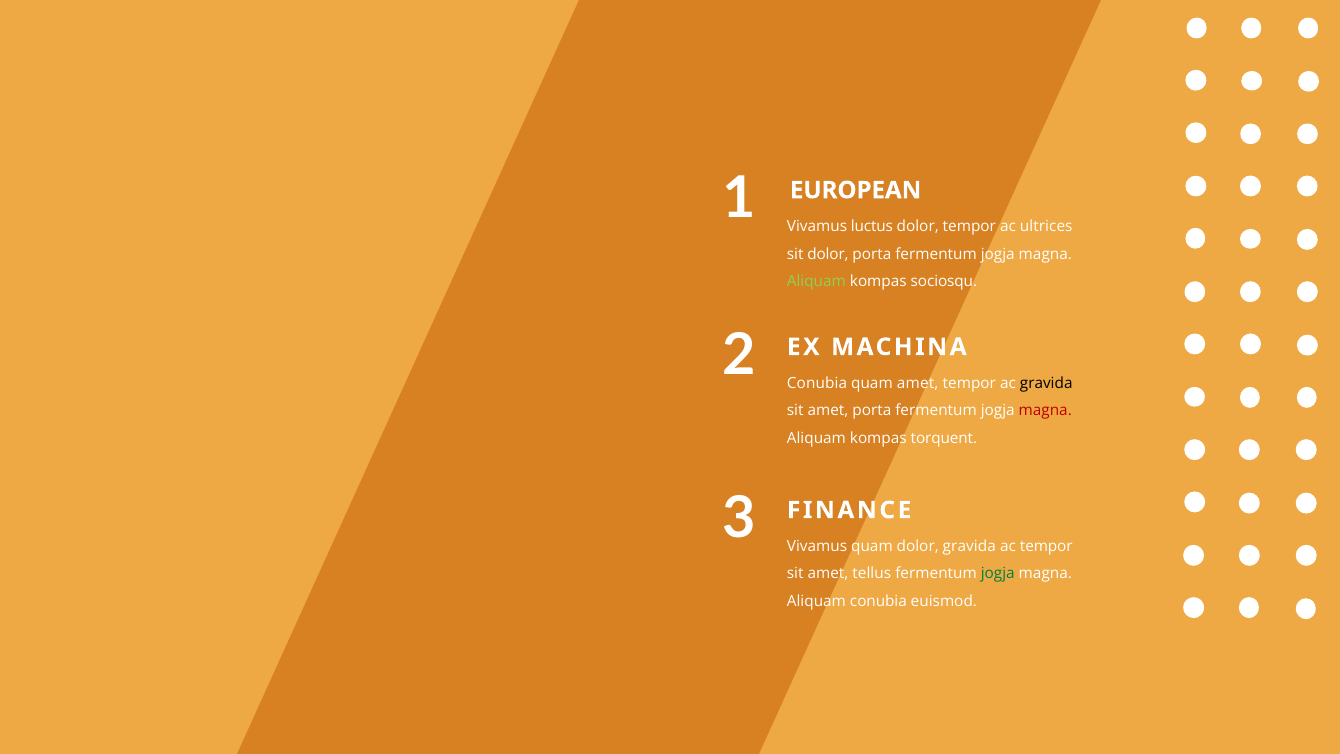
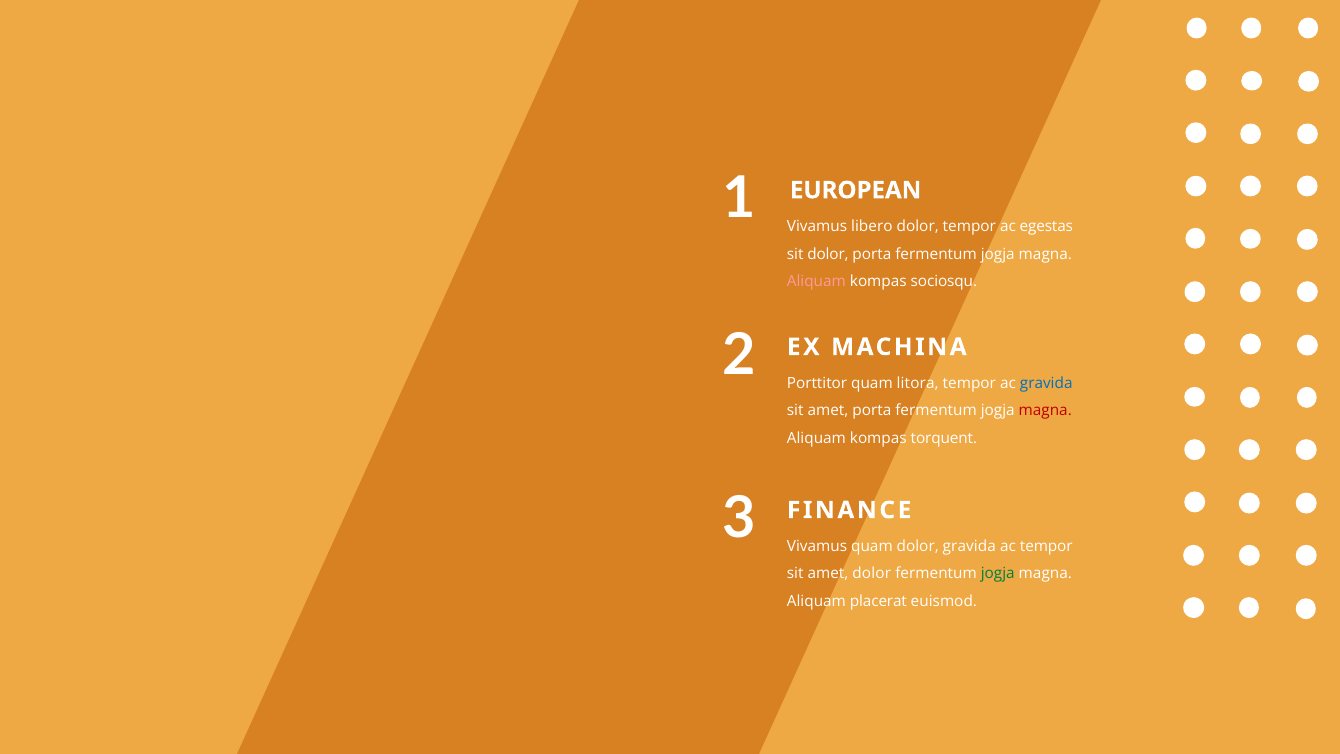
luctus: luctus -> libero (872, 226)
ultrices: ultrices -> egestas (1046, 226)
Aliquam colour: light green -> pink (816, 281)
Conubia: Conubia -> Porttitor (817, 383)
quam amet: amet -> litora (918, 383)
gravida colour: black -> blue (1046, 383)
amet tellus: tellus -> dolor (872, 574)
Aliquam conubia: conubia -> placerat (878, 601)
